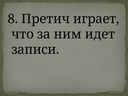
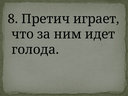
записи: записи -> голода (35, 50)
